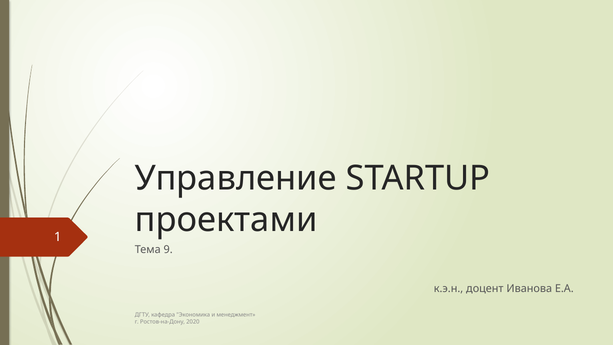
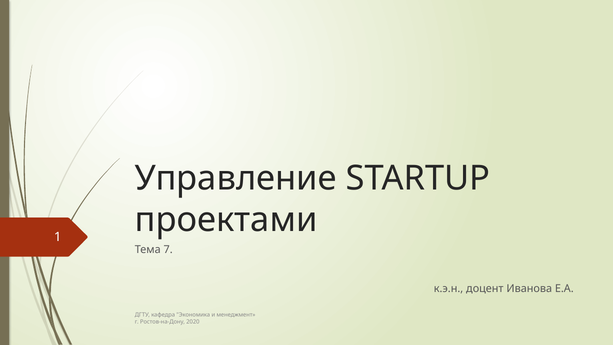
9: 9 -> 7 (168, 250)
